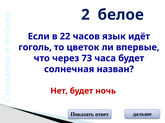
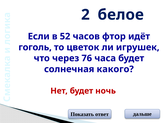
22: 22 -> 52 (65, 37)
язык: язык -> фтор (114, 37)
впервые: впервые -> игрушек (138, 48)
73: 73 -> 76 (87, 59)
назван: назван -> какого (115, 70)
